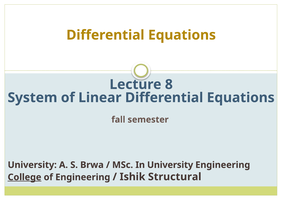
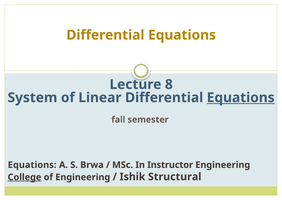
Equations underline: none -> present (241, 97)
University: University -> Equations (32, 165)
In University: University -> Instructor (170, 165)
